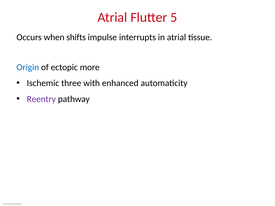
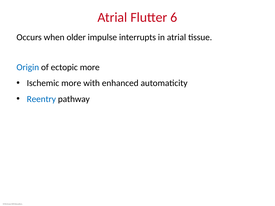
5: 5 -> 6 (174, 17)
shifts: shifts -> older (76, 37)
Ischemic three: three -> more (71, 83)
Reentry colour: purple -> blue (41, 99)
